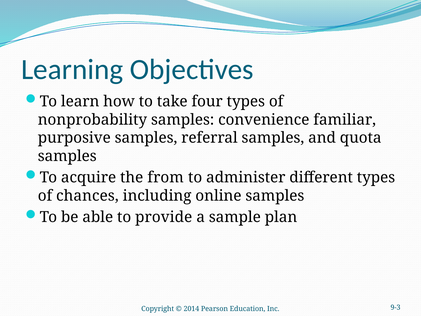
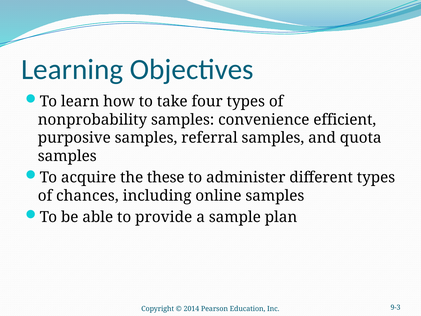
familiar: familiar -> efficient (345, 120)
from: from -> these (166, 177)
